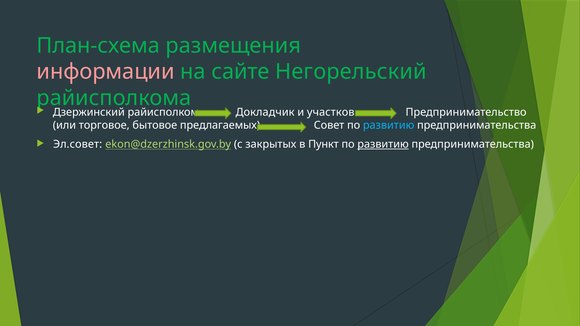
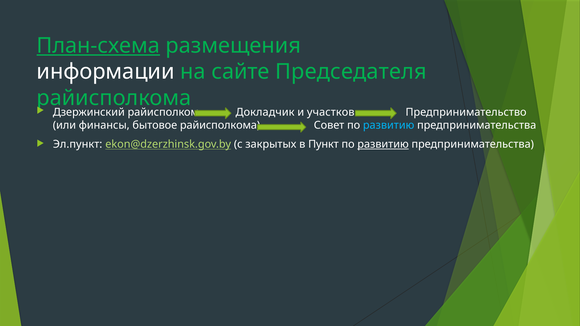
План-схема underline: none -> present (98, 46)
информации colour: pink -> white (106, 72)
Негорельский: Негорельский -> Председателя (351, 72)
торговое: торговое -> финансы (104, 125)
бытовое предлагаемых: предлагаемых -> райисполкома (220, 125)
Эл.совет: Эл.совет -> Эл.пункт (78, 144)
